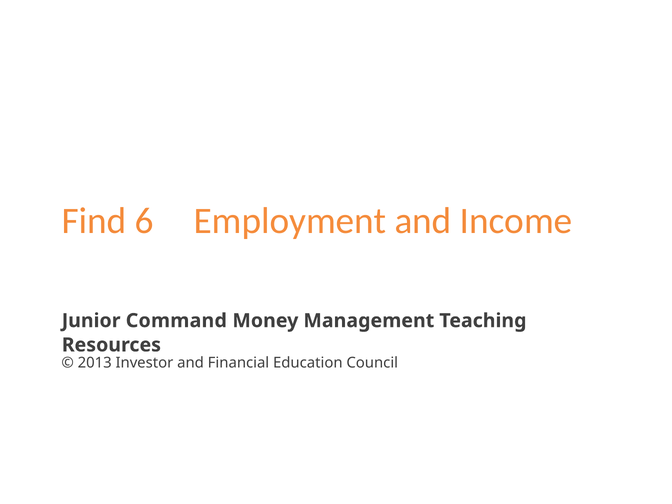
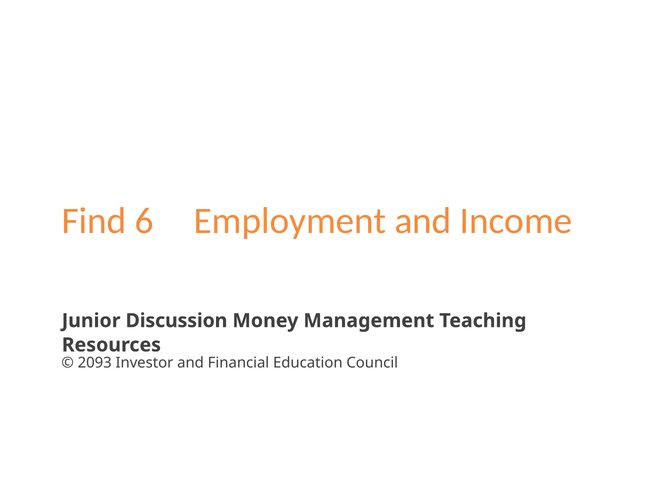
Command: Command -> Discussion (176, 321)
2013: 2013 -> 2093 (95, 363)
